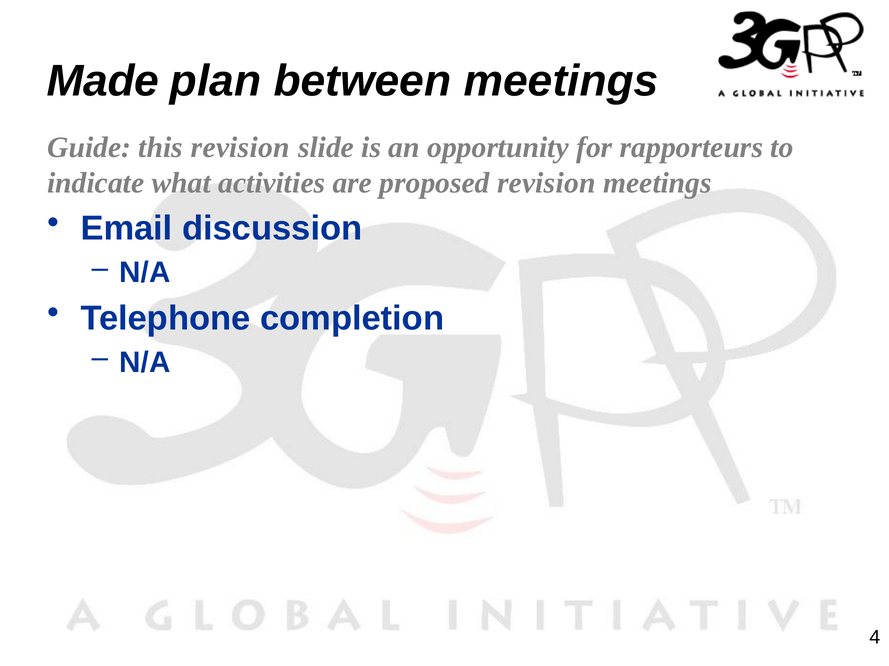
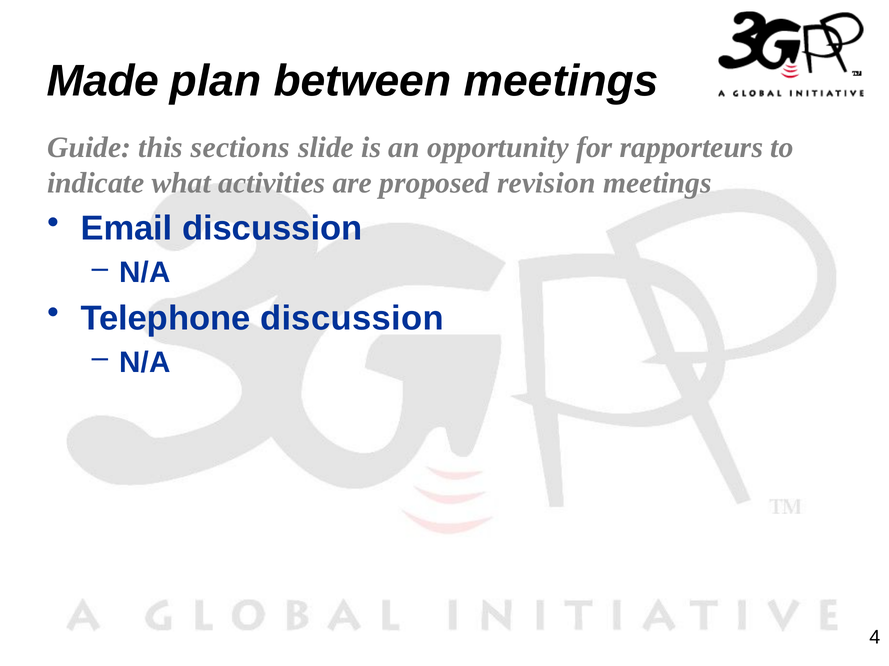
this revision: revision -> sections (240, 147)
Telephone completion: completion -> discussion (352, 319)
